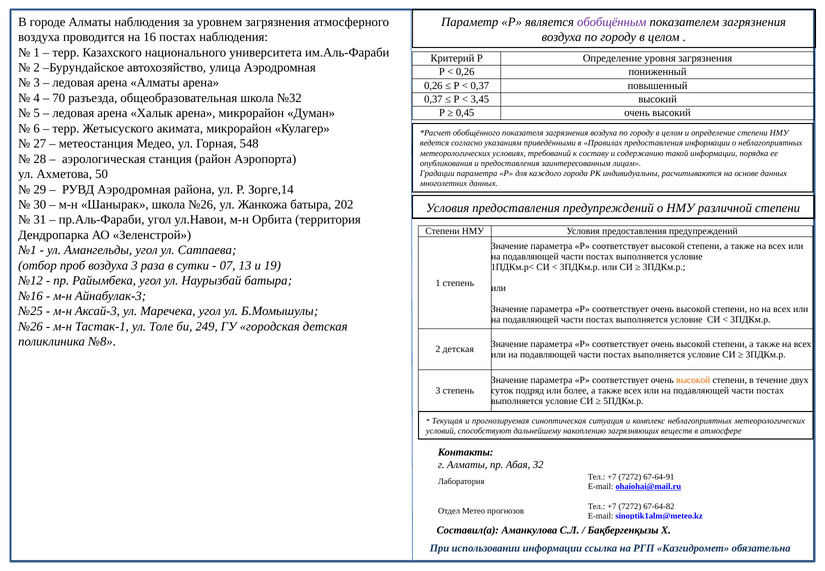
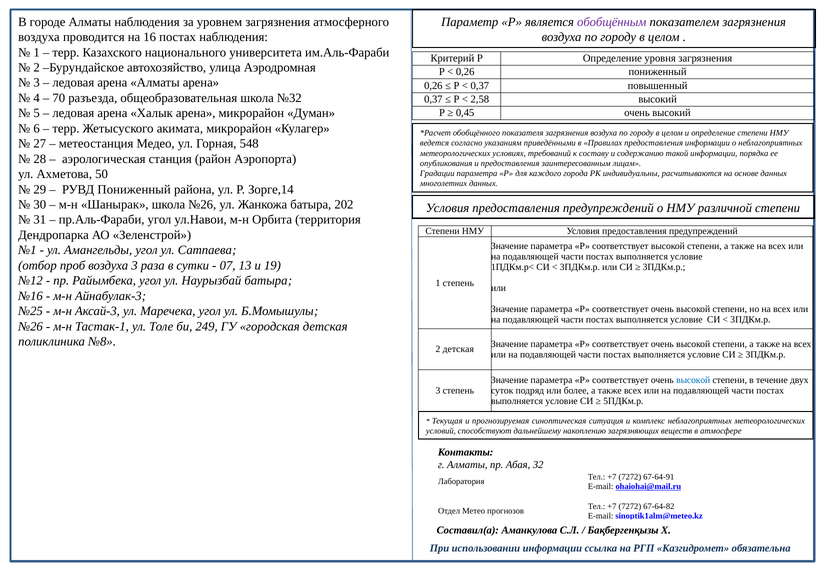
3,45: 3,45 -> 2,58 (480, 99)
РУВД Аэродромная: Аэродромная -> Пониженный (134, 189)
высокой colour: orange -> blue (693, 380)
